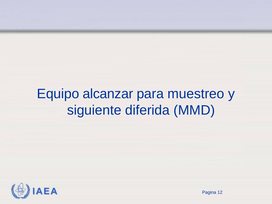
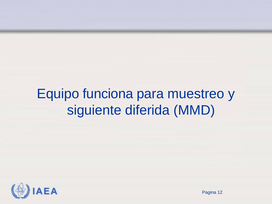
alcanzar: alcanzar -> funciona (108, 94)
